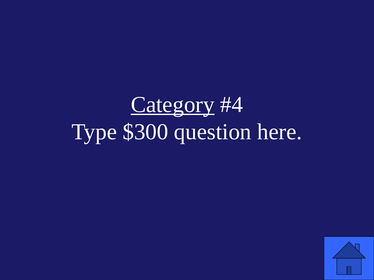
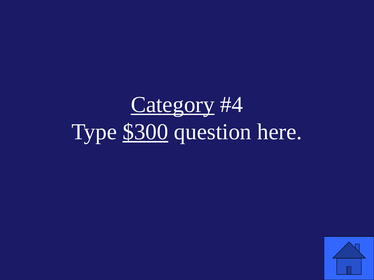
$300 underline: none -> present (145, 132)
